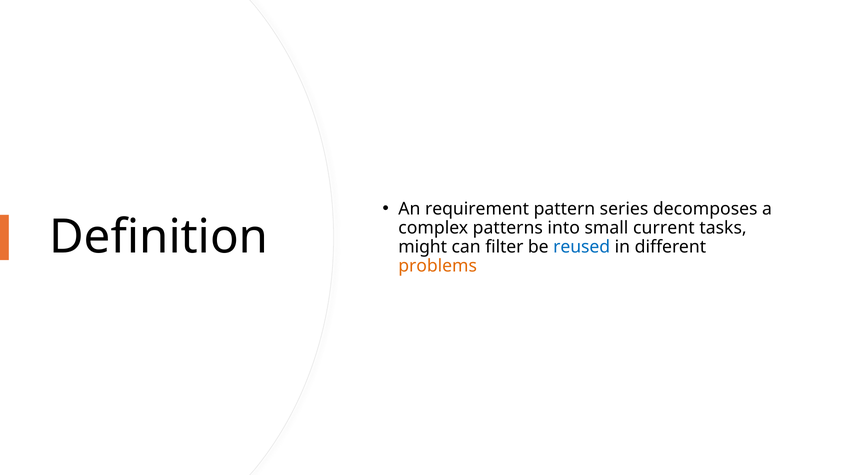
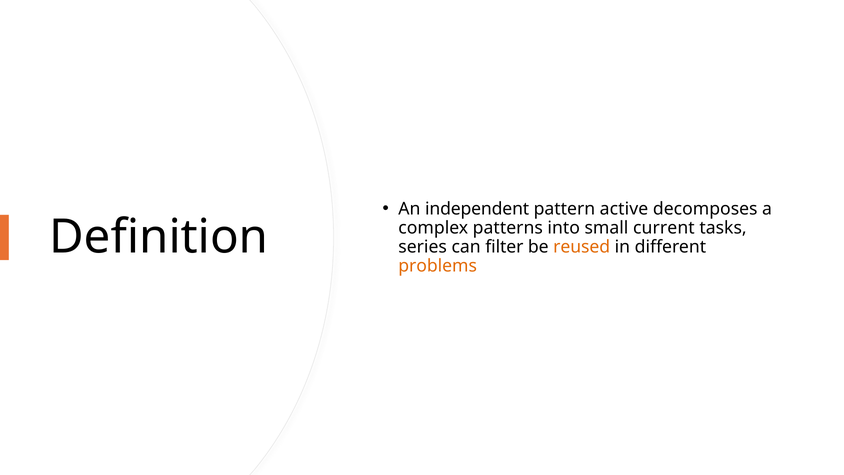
requirement: requirement -> independent (477, 209)
series: series -> active (624, 209)
might: might -> series (423, 247)
reused colour: blue -> orange (582, 247)
